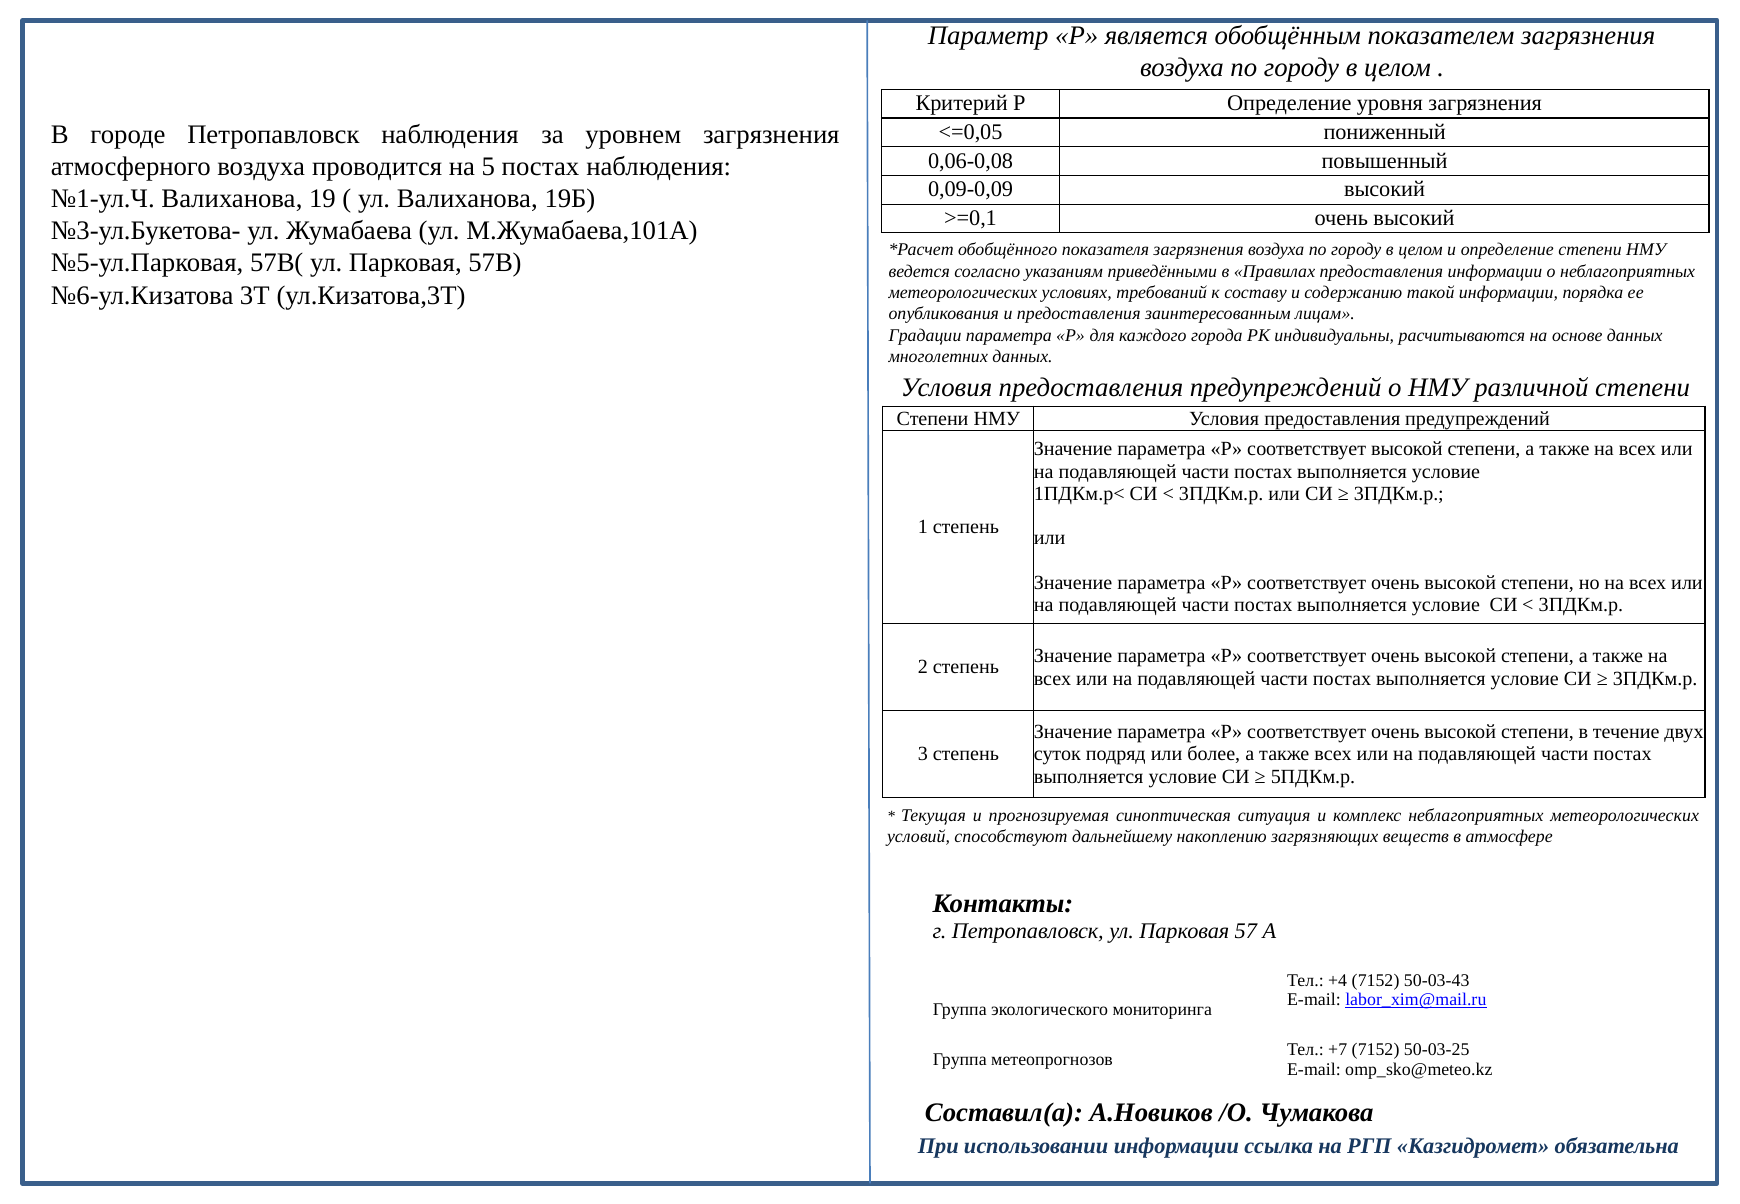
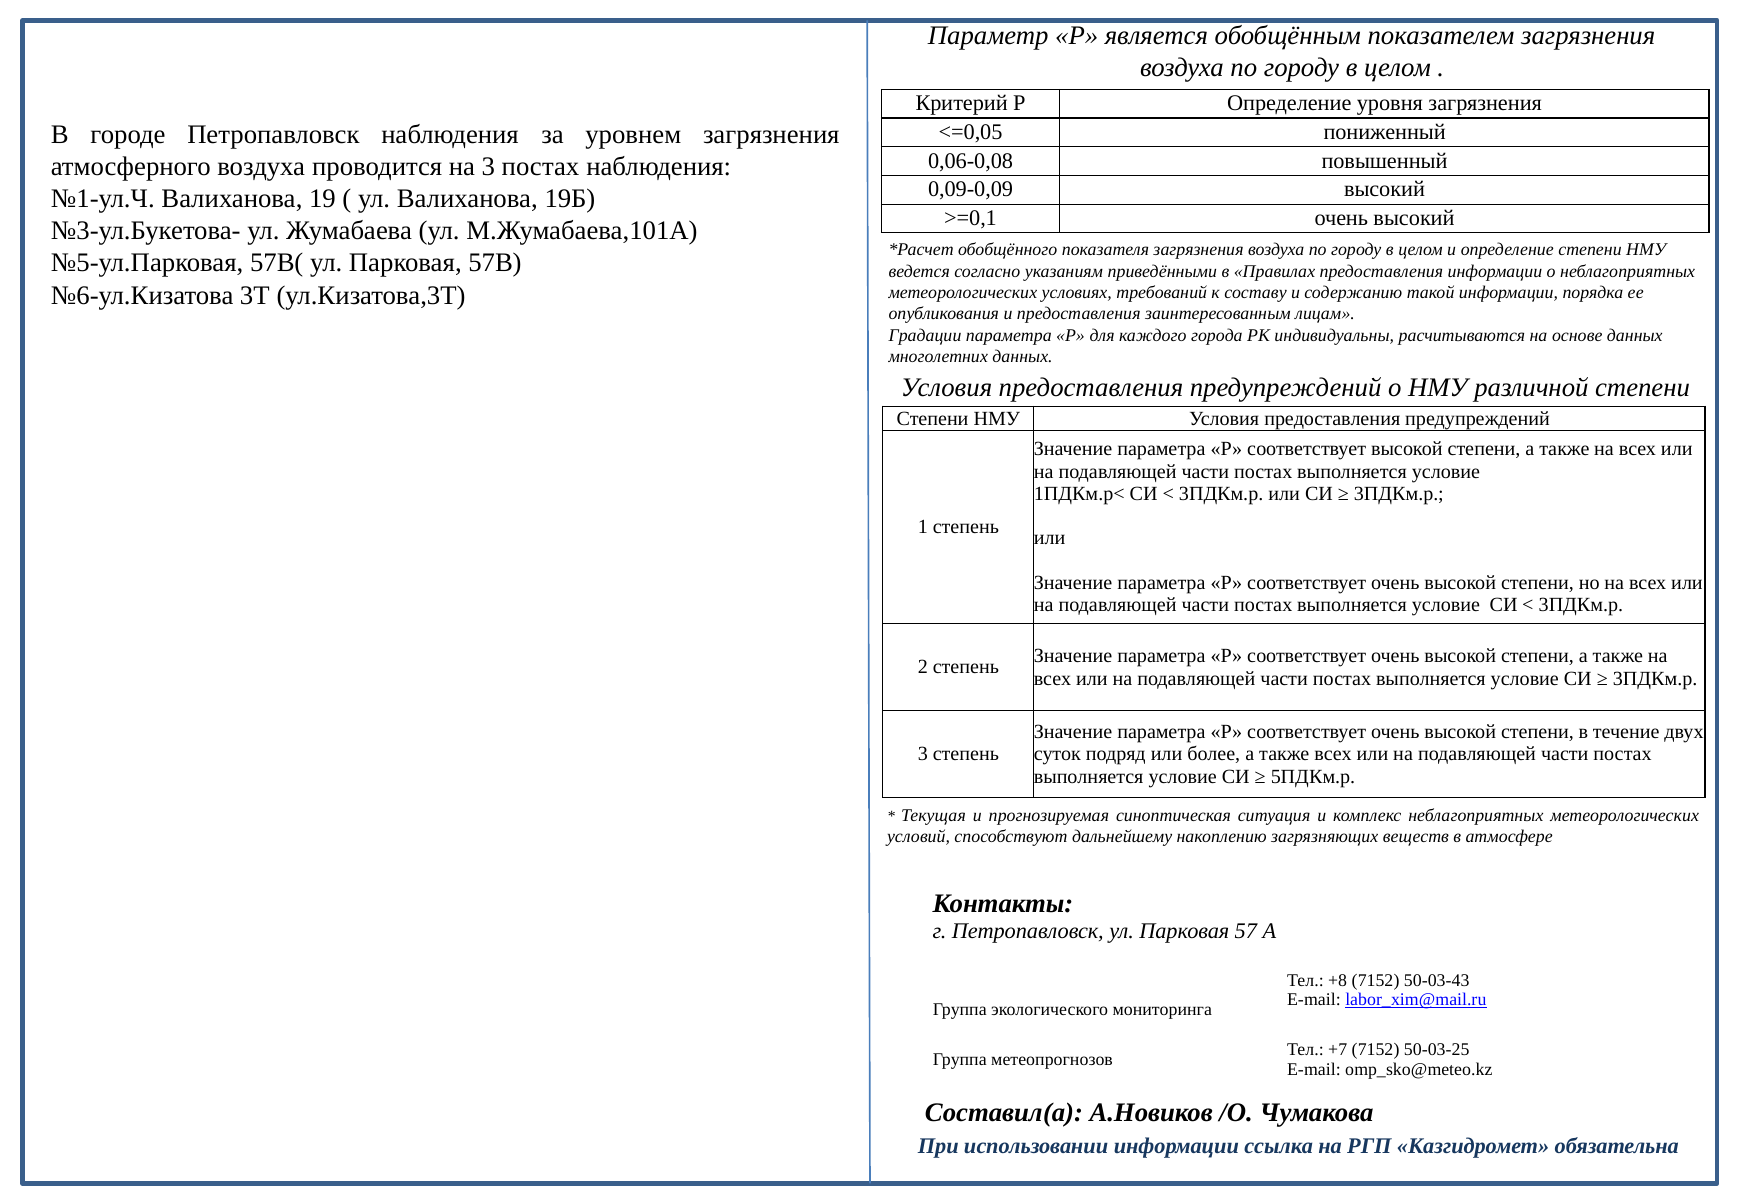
на 5: 5 -> 3 (488, 167)
+4: +4 -> +8 (1338, 981)
